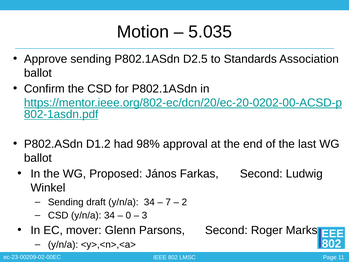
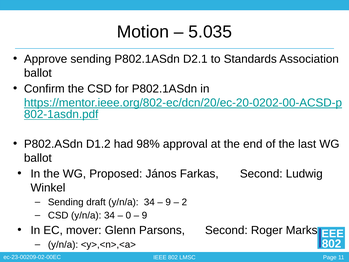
D2.5: D2.5 -> D2.1 (195, 59)
7: 7 -> 9 (168, 202)
3: 3 -> 9 (144, 215)
